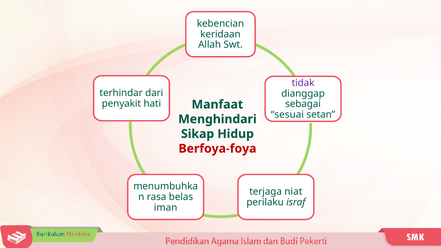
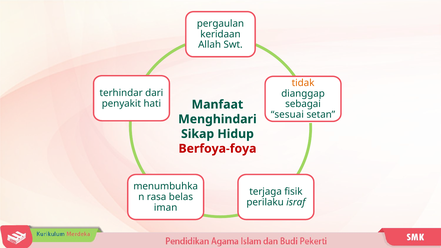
kebencian: kebencian -> pergaulan (220, 24)
tidak colour: purple -> orange (303, 83)
niat: niat -> fisik (293, 192)
